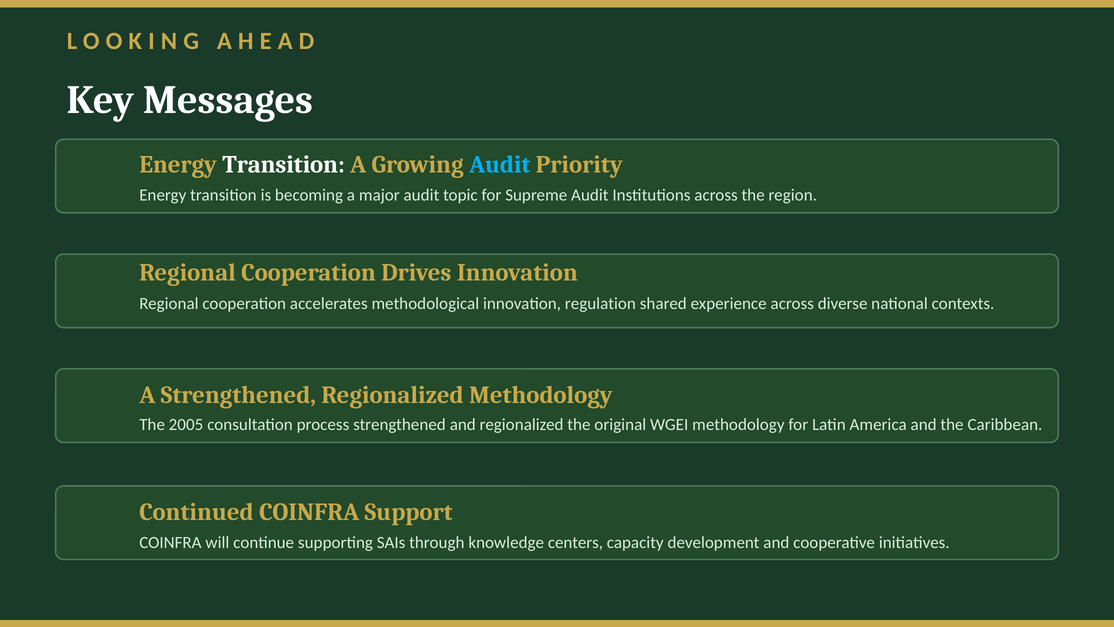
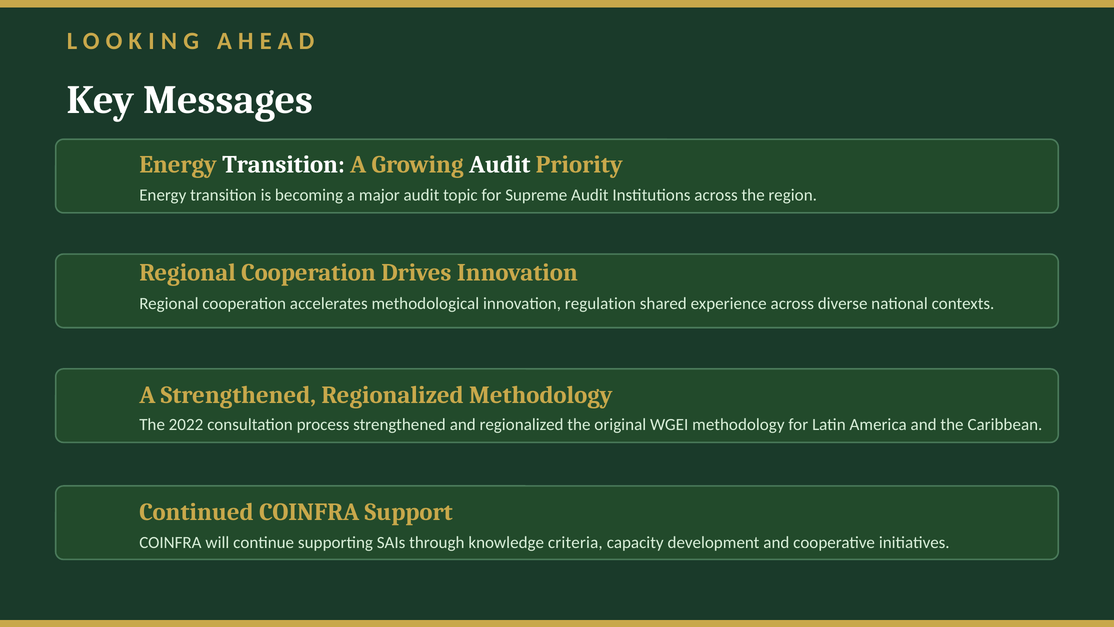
Audit colour: light blue -> white (500, 164)
2005: 2005 -> 2022 (186, 424)
centers: centers -> criteria (575, 543)
